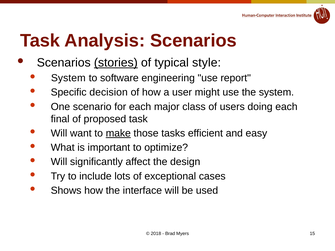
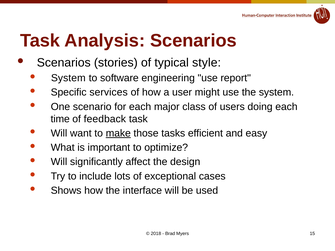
stories underline: present -> none (116, 63)
decision: decision -> services (109, 92)
final: final -> time (60, 119)
proposed: proposed -> feedback (105, 119)
